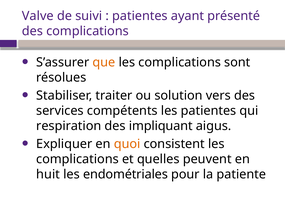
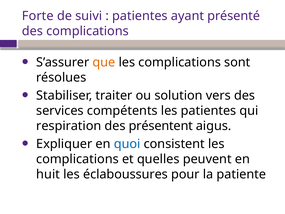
Valve: Valve -> Forte (38, 16)
impliquant: impliquant -> présentent (161, 126)
quoi colour: orange -> blue (127, 144)
endométriales: endométriales -> éclaboussures (125, 174)
